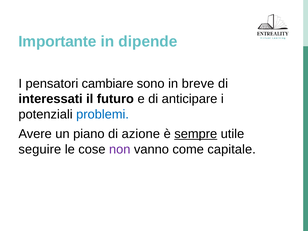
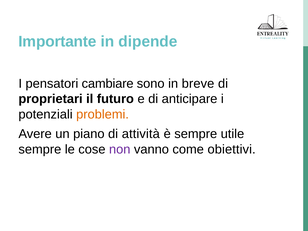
interessati: interessati -> proprietari (51, 99)
problemi colour: blue -> orange (103, 114)
azione: azione -> attività (141, 134)
sempre underline: present -> none (196, 134)
seguire: seguire -> sempre (40, 149)
capitale: capitale -> obiettivi (232, 149)
